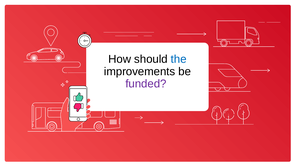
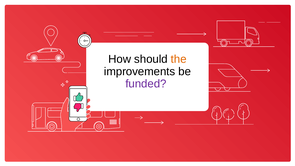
the colour: blue -> orange (179, 59)
